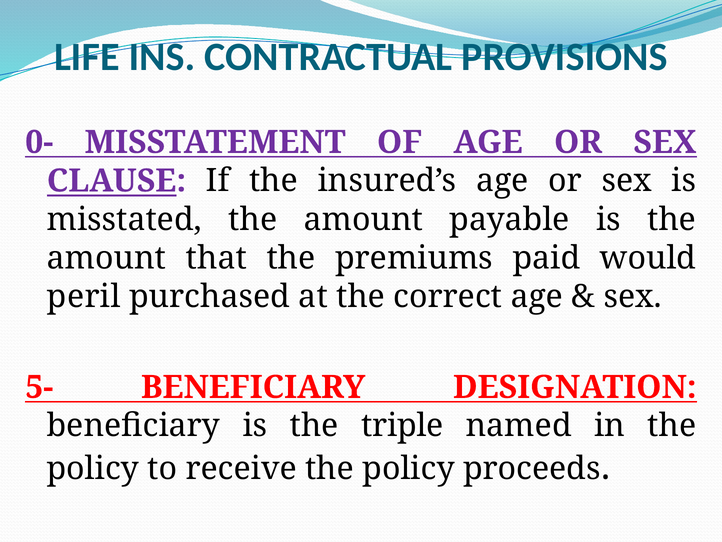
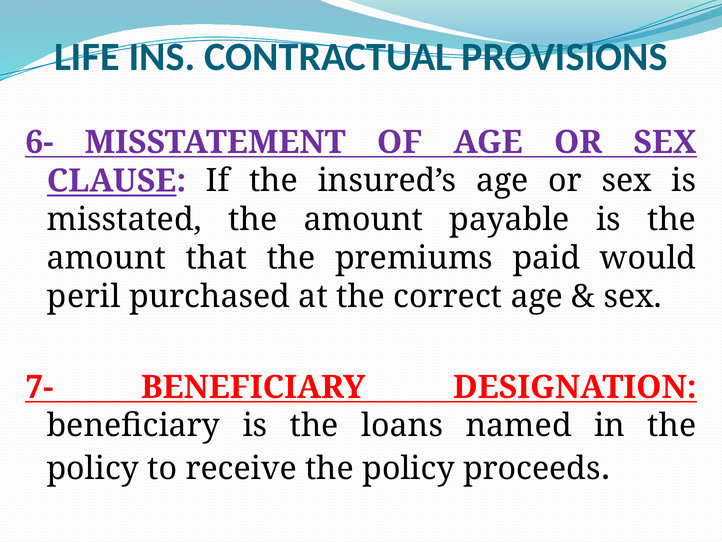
0-: 0- -> 6- (39, 142)
5-: 5- -> 7- (39, 387)
triple: triple -> loans (402, 425)
